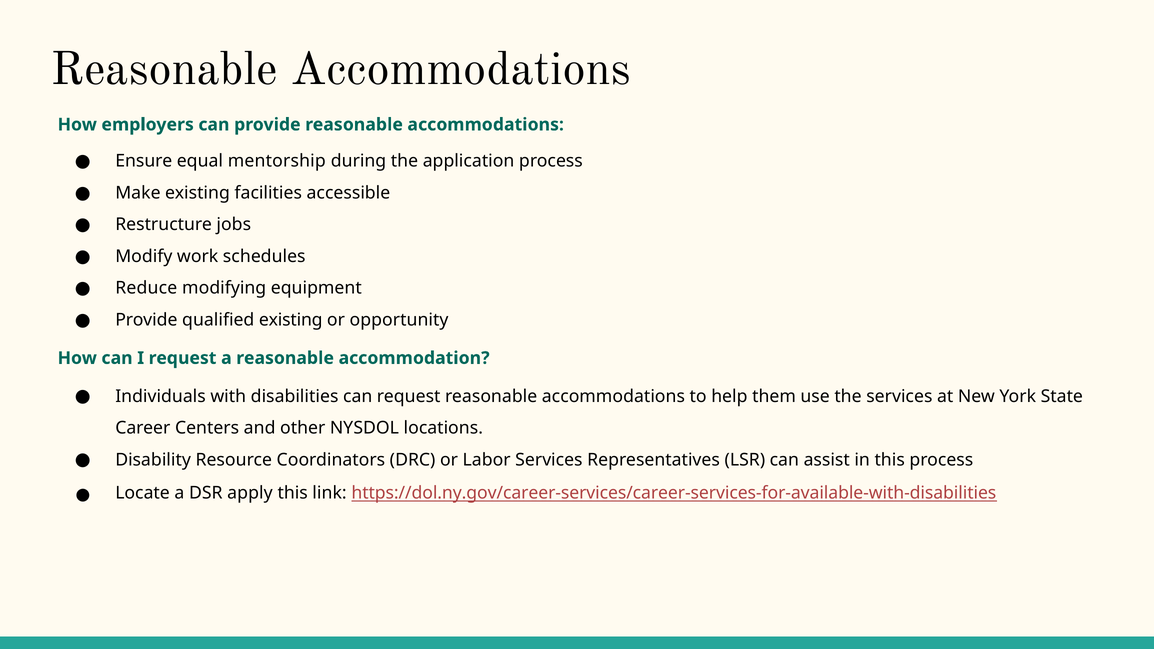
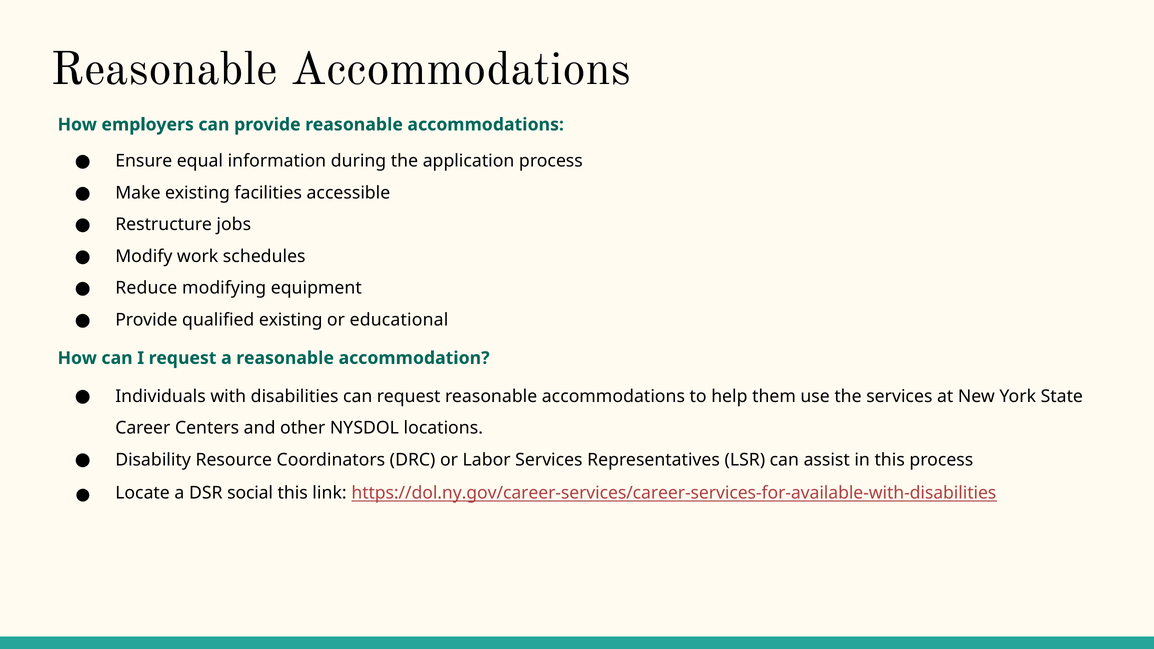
mentorship: mentorship -> information (277, 161)
opportunity: opportunity -> educational (399, 320)
apply: apply -> social (250, 493)
